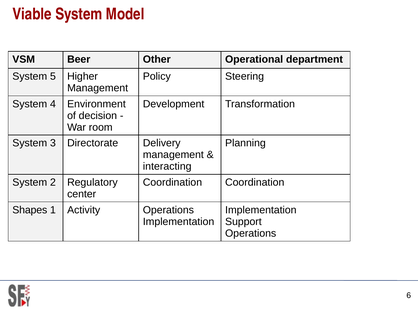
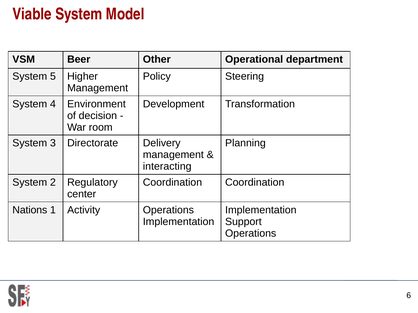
Shapes: Shapes -> Nations (30, 210)
